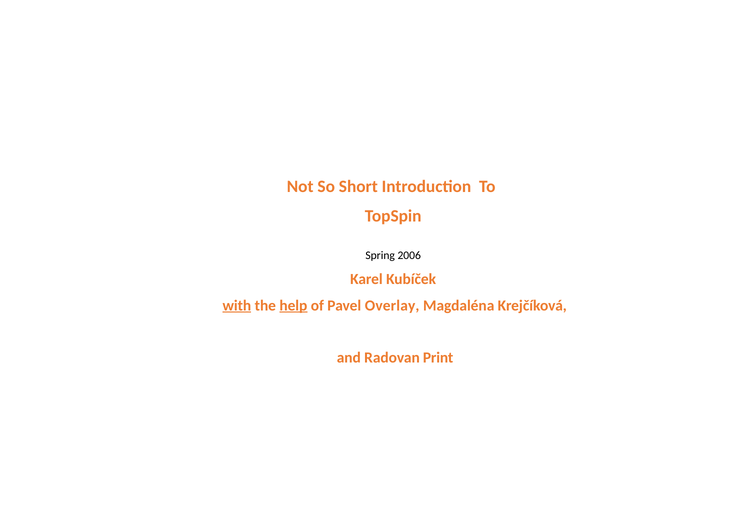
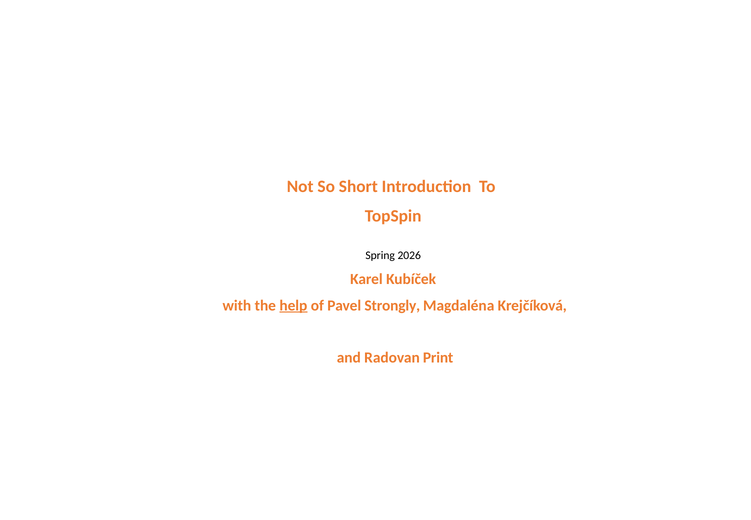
2006: 2006 -> 2026 (409, 255)
with underline: present -> none (237, 306)
Overlay: Overlay -> Strongly (392, 306)
